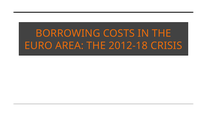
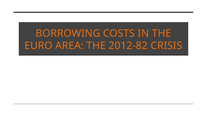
2012-18: 2012-18 -> 2012-82 (128, 46)
